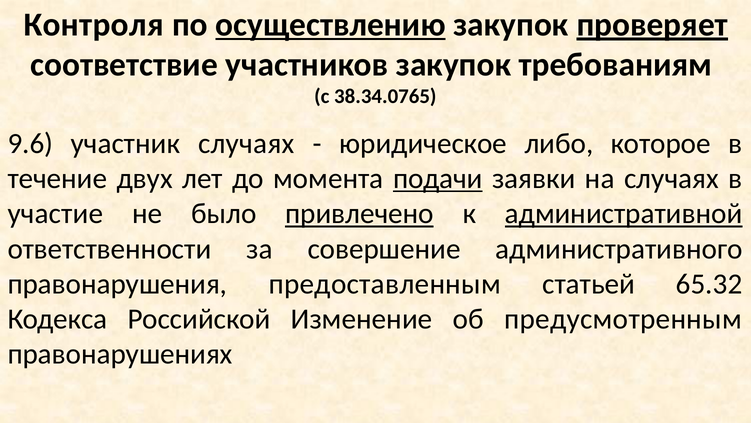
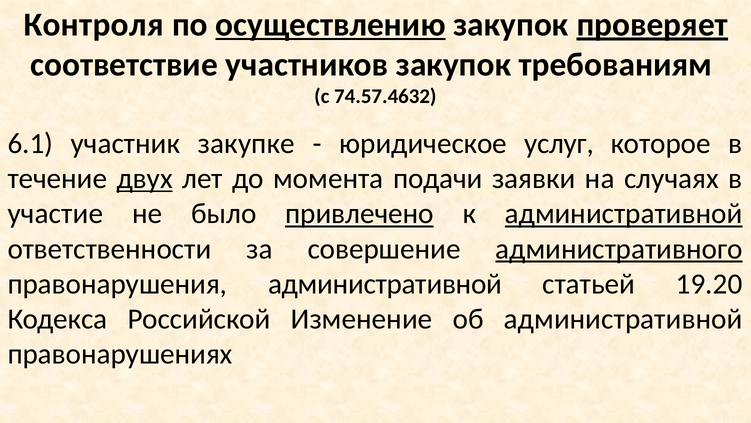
38.34.0765: 38.34.0765 -> 74.57.4632 (385, 96)
9.6: 9.6 -> 6.1 (30, 143)
участник случаях: случаях -> закупке (246, 143)
либо: либо -> услуг (559, 143)
двух underline: none -> present (145, 178)
подачи underline: present -> none (438, 178)
административного underline: none -> present (619, 249)
правонарушения предоставленным: предоставленным -> административной (385, 284)
65.32: 65.32 -> 19.20 (709, 284)
об предусмотренным: предусмотренным -> административной (623, 319)
